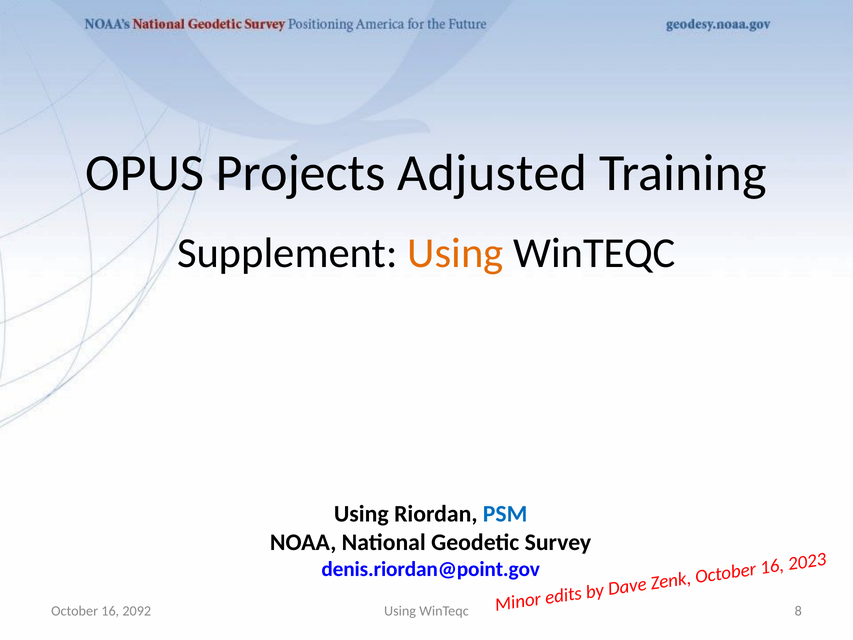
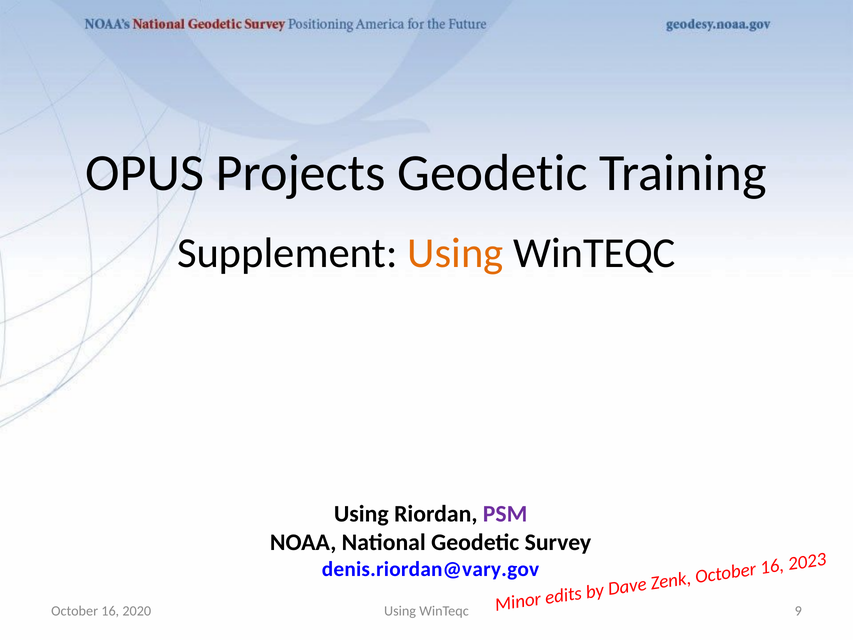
Projects Adjusted: Adjusted -> Geodetic (493, 173)
PSM colour: blue -> purple (505, 514)
denis.riordan@point.gov: denis.riordan@point.gov -> denis.riordan@vary.gov (430, 569)
2092: 2092 -> 2020 (137, 611)
8: 8 -> 9 (798, 611)
